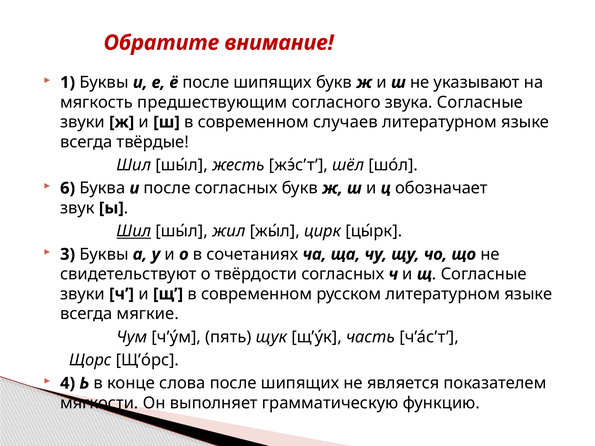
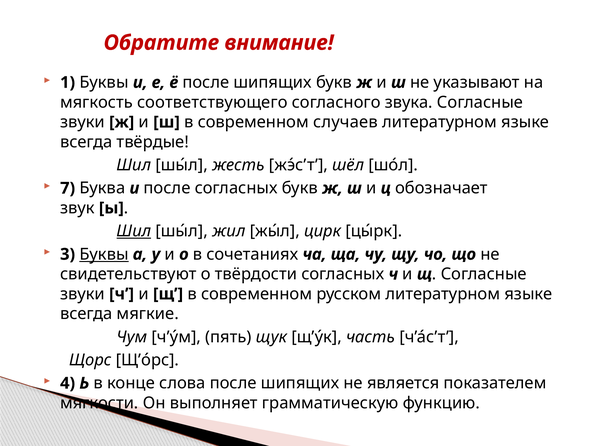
предшествующим: предшествующим -> соответствующего (212, 102)
6: 6 -> 7 (68, 188)
Буквы underline: none -> present (104, 254)
